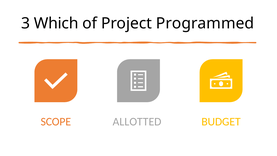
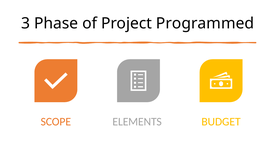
Which: Which -> Phase (56, 23)
ALLOTTED: ALLOTTED -> ELEMENTS (137, 122)
